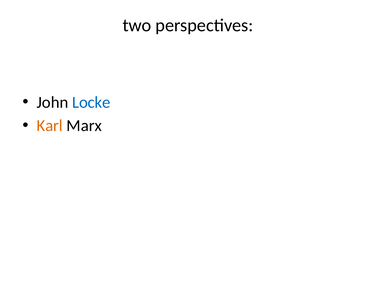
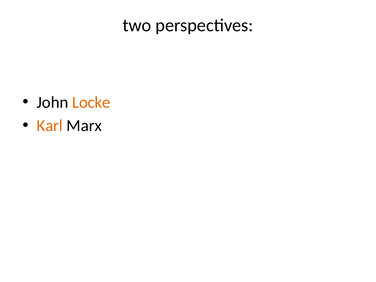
Locke colour: blue -> orange (91, 102)
